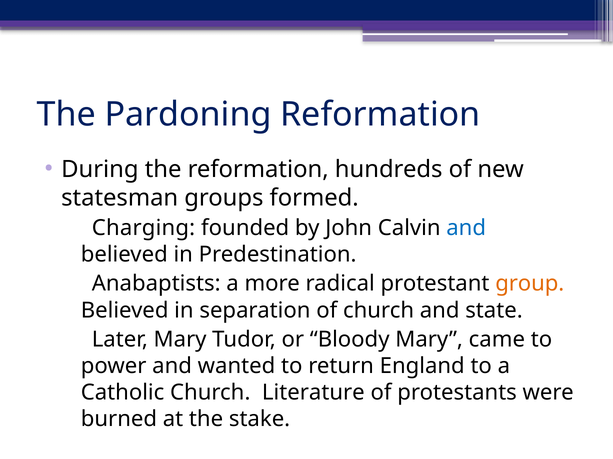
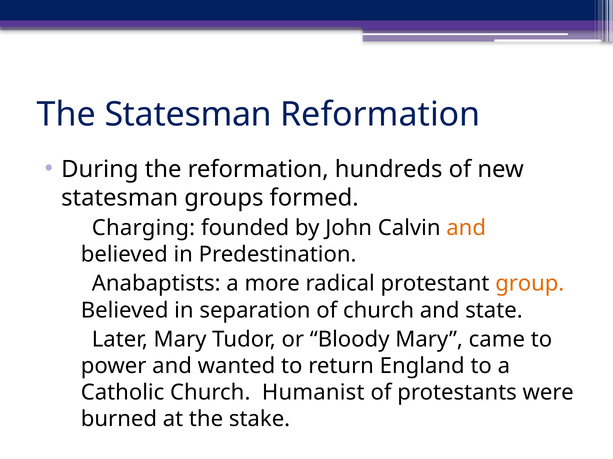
The Pardoning: Pardoning -> Statesman (188, 115)
and colour: blue -> orange (466, 228)
Literature: Literature -> Humanist (313, 393)
